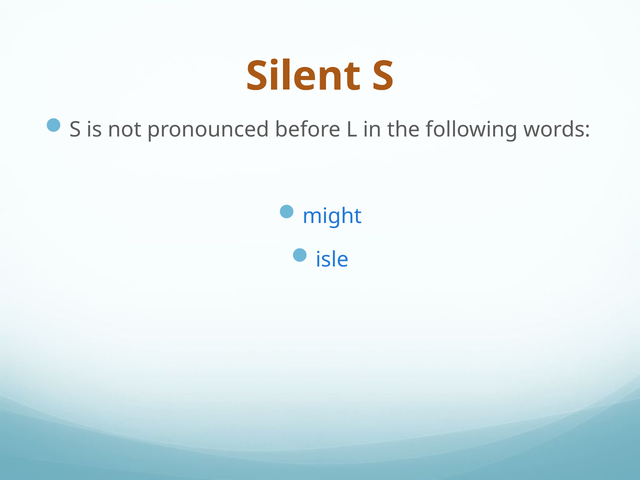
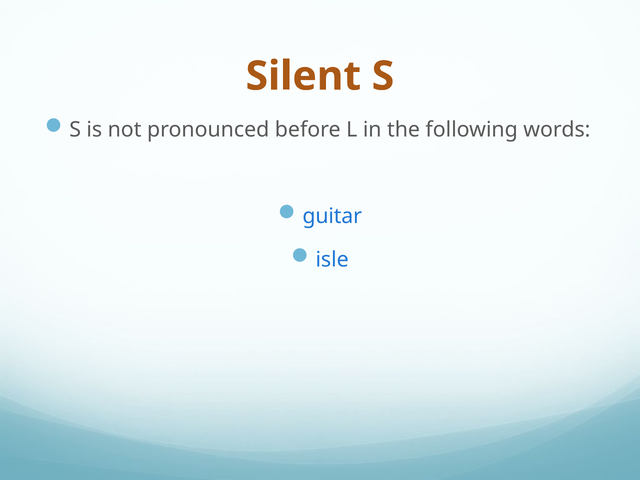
might: might -> guitar (332, 216)
